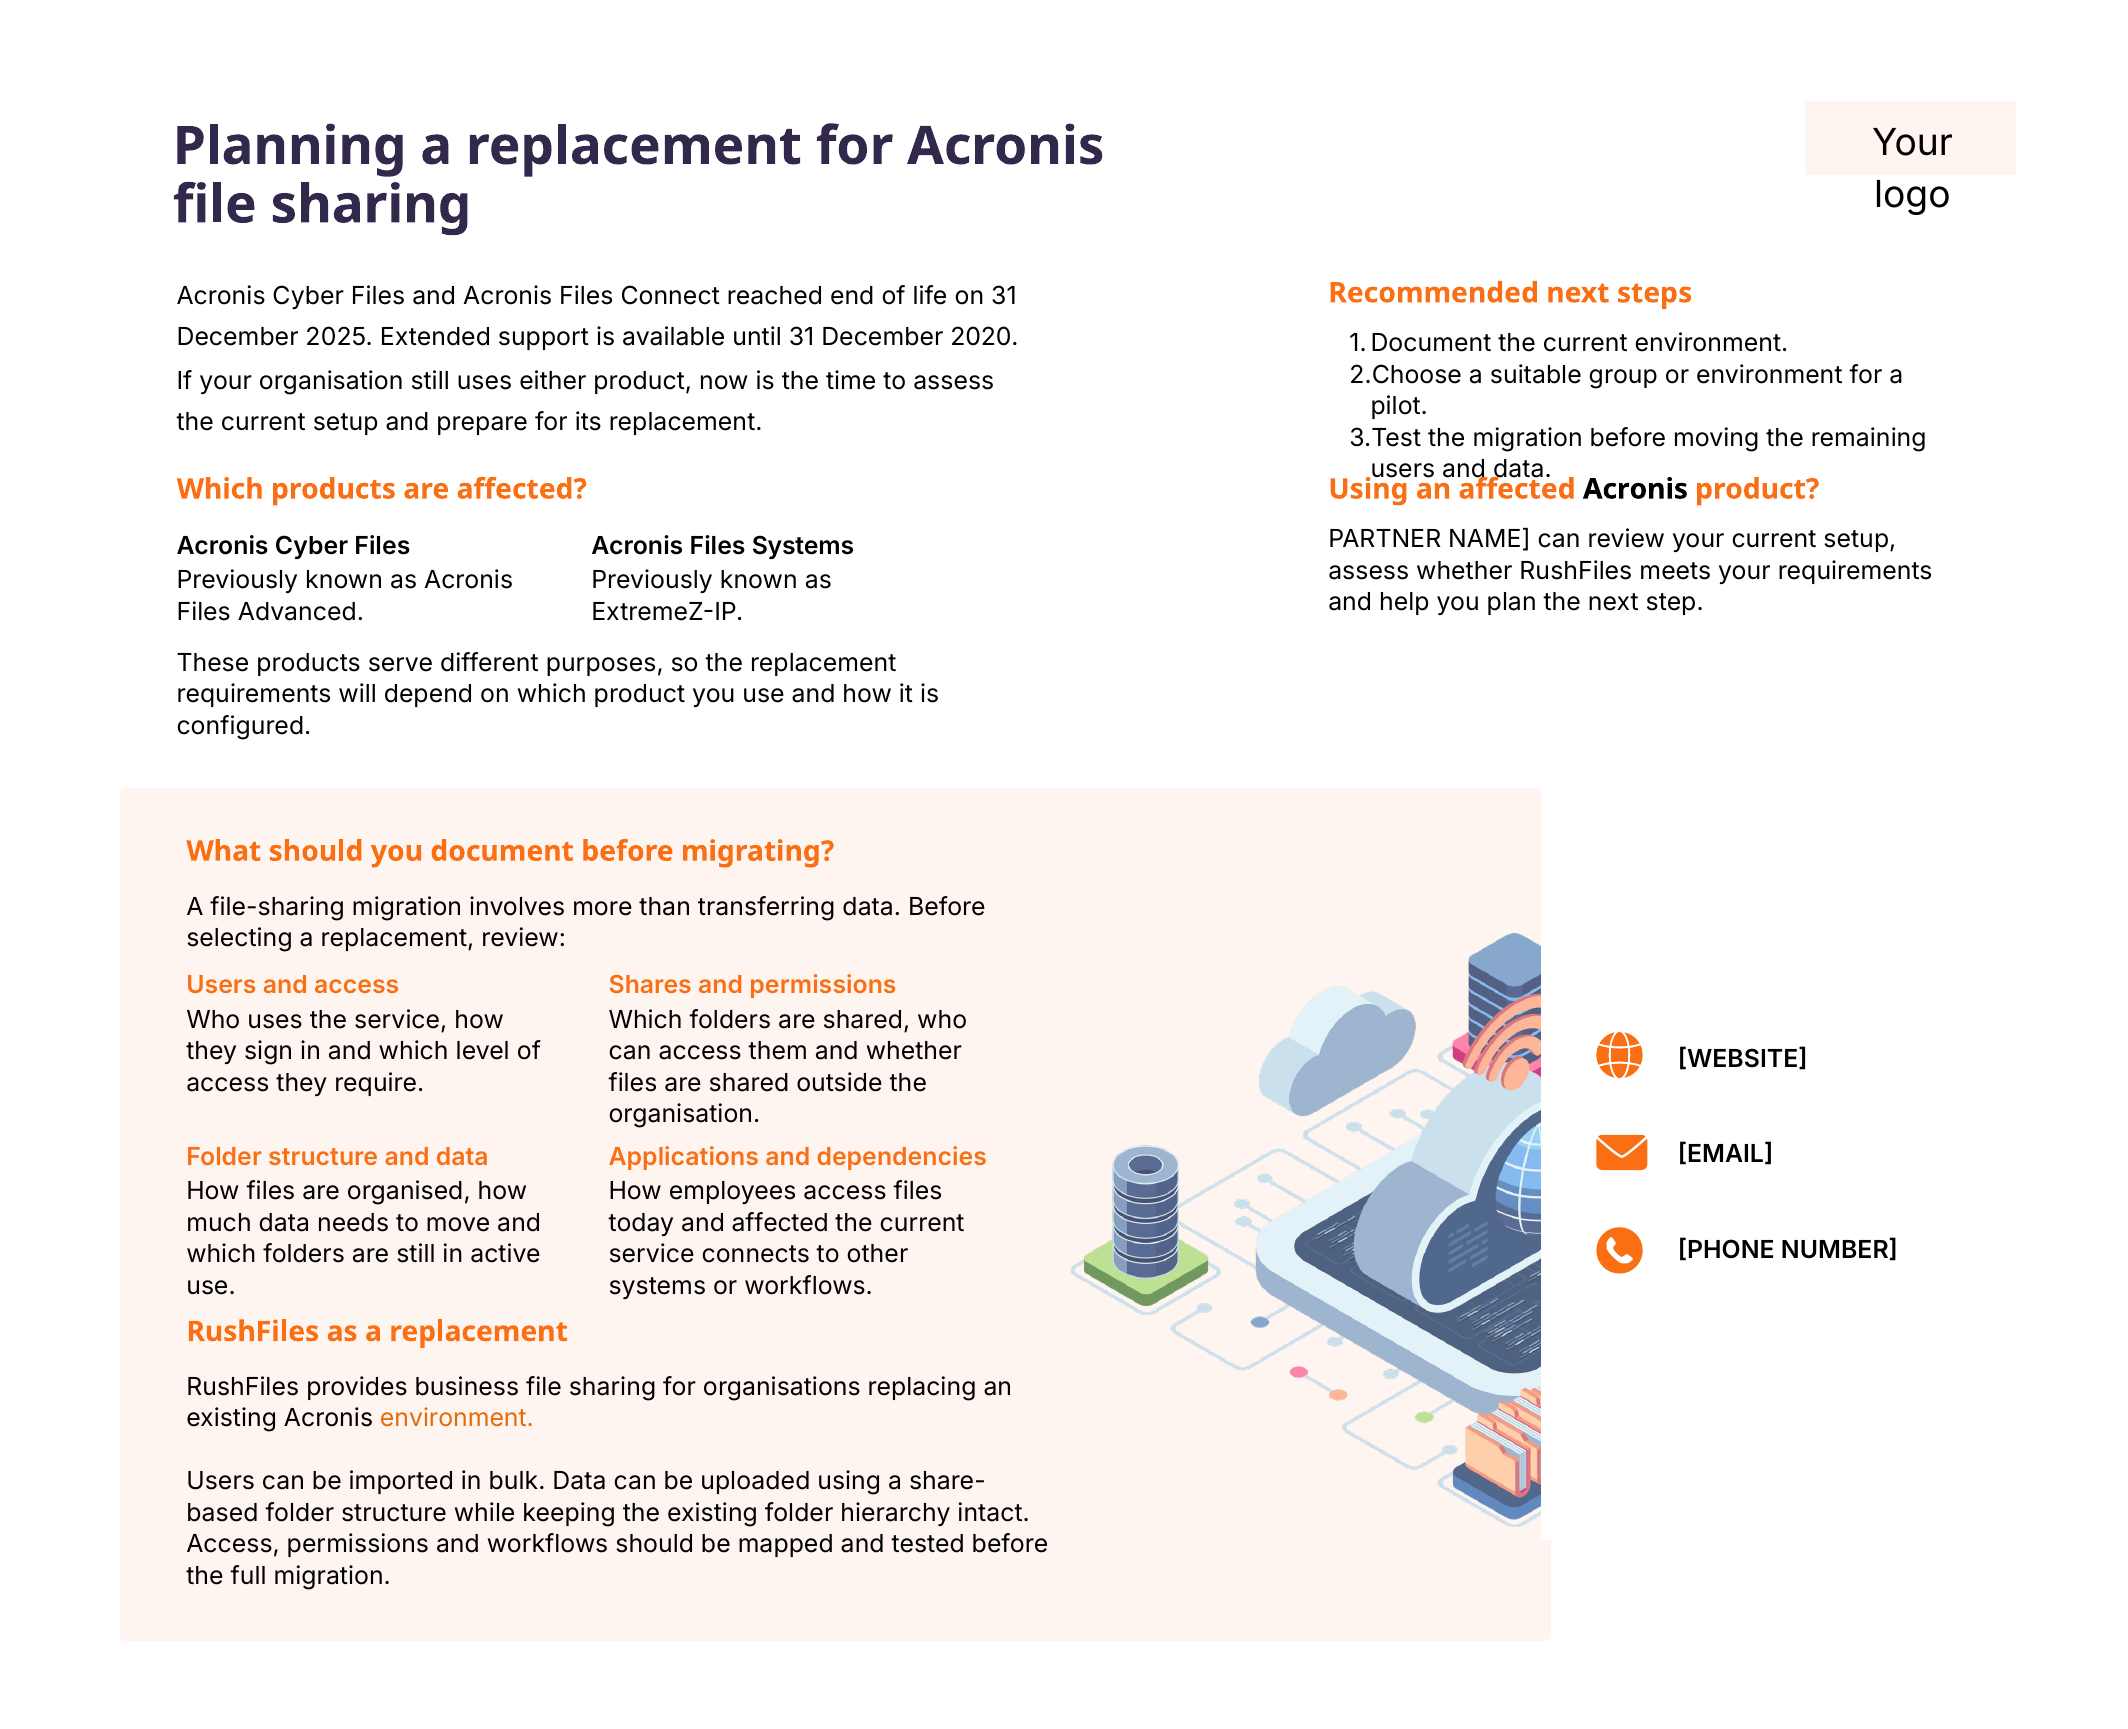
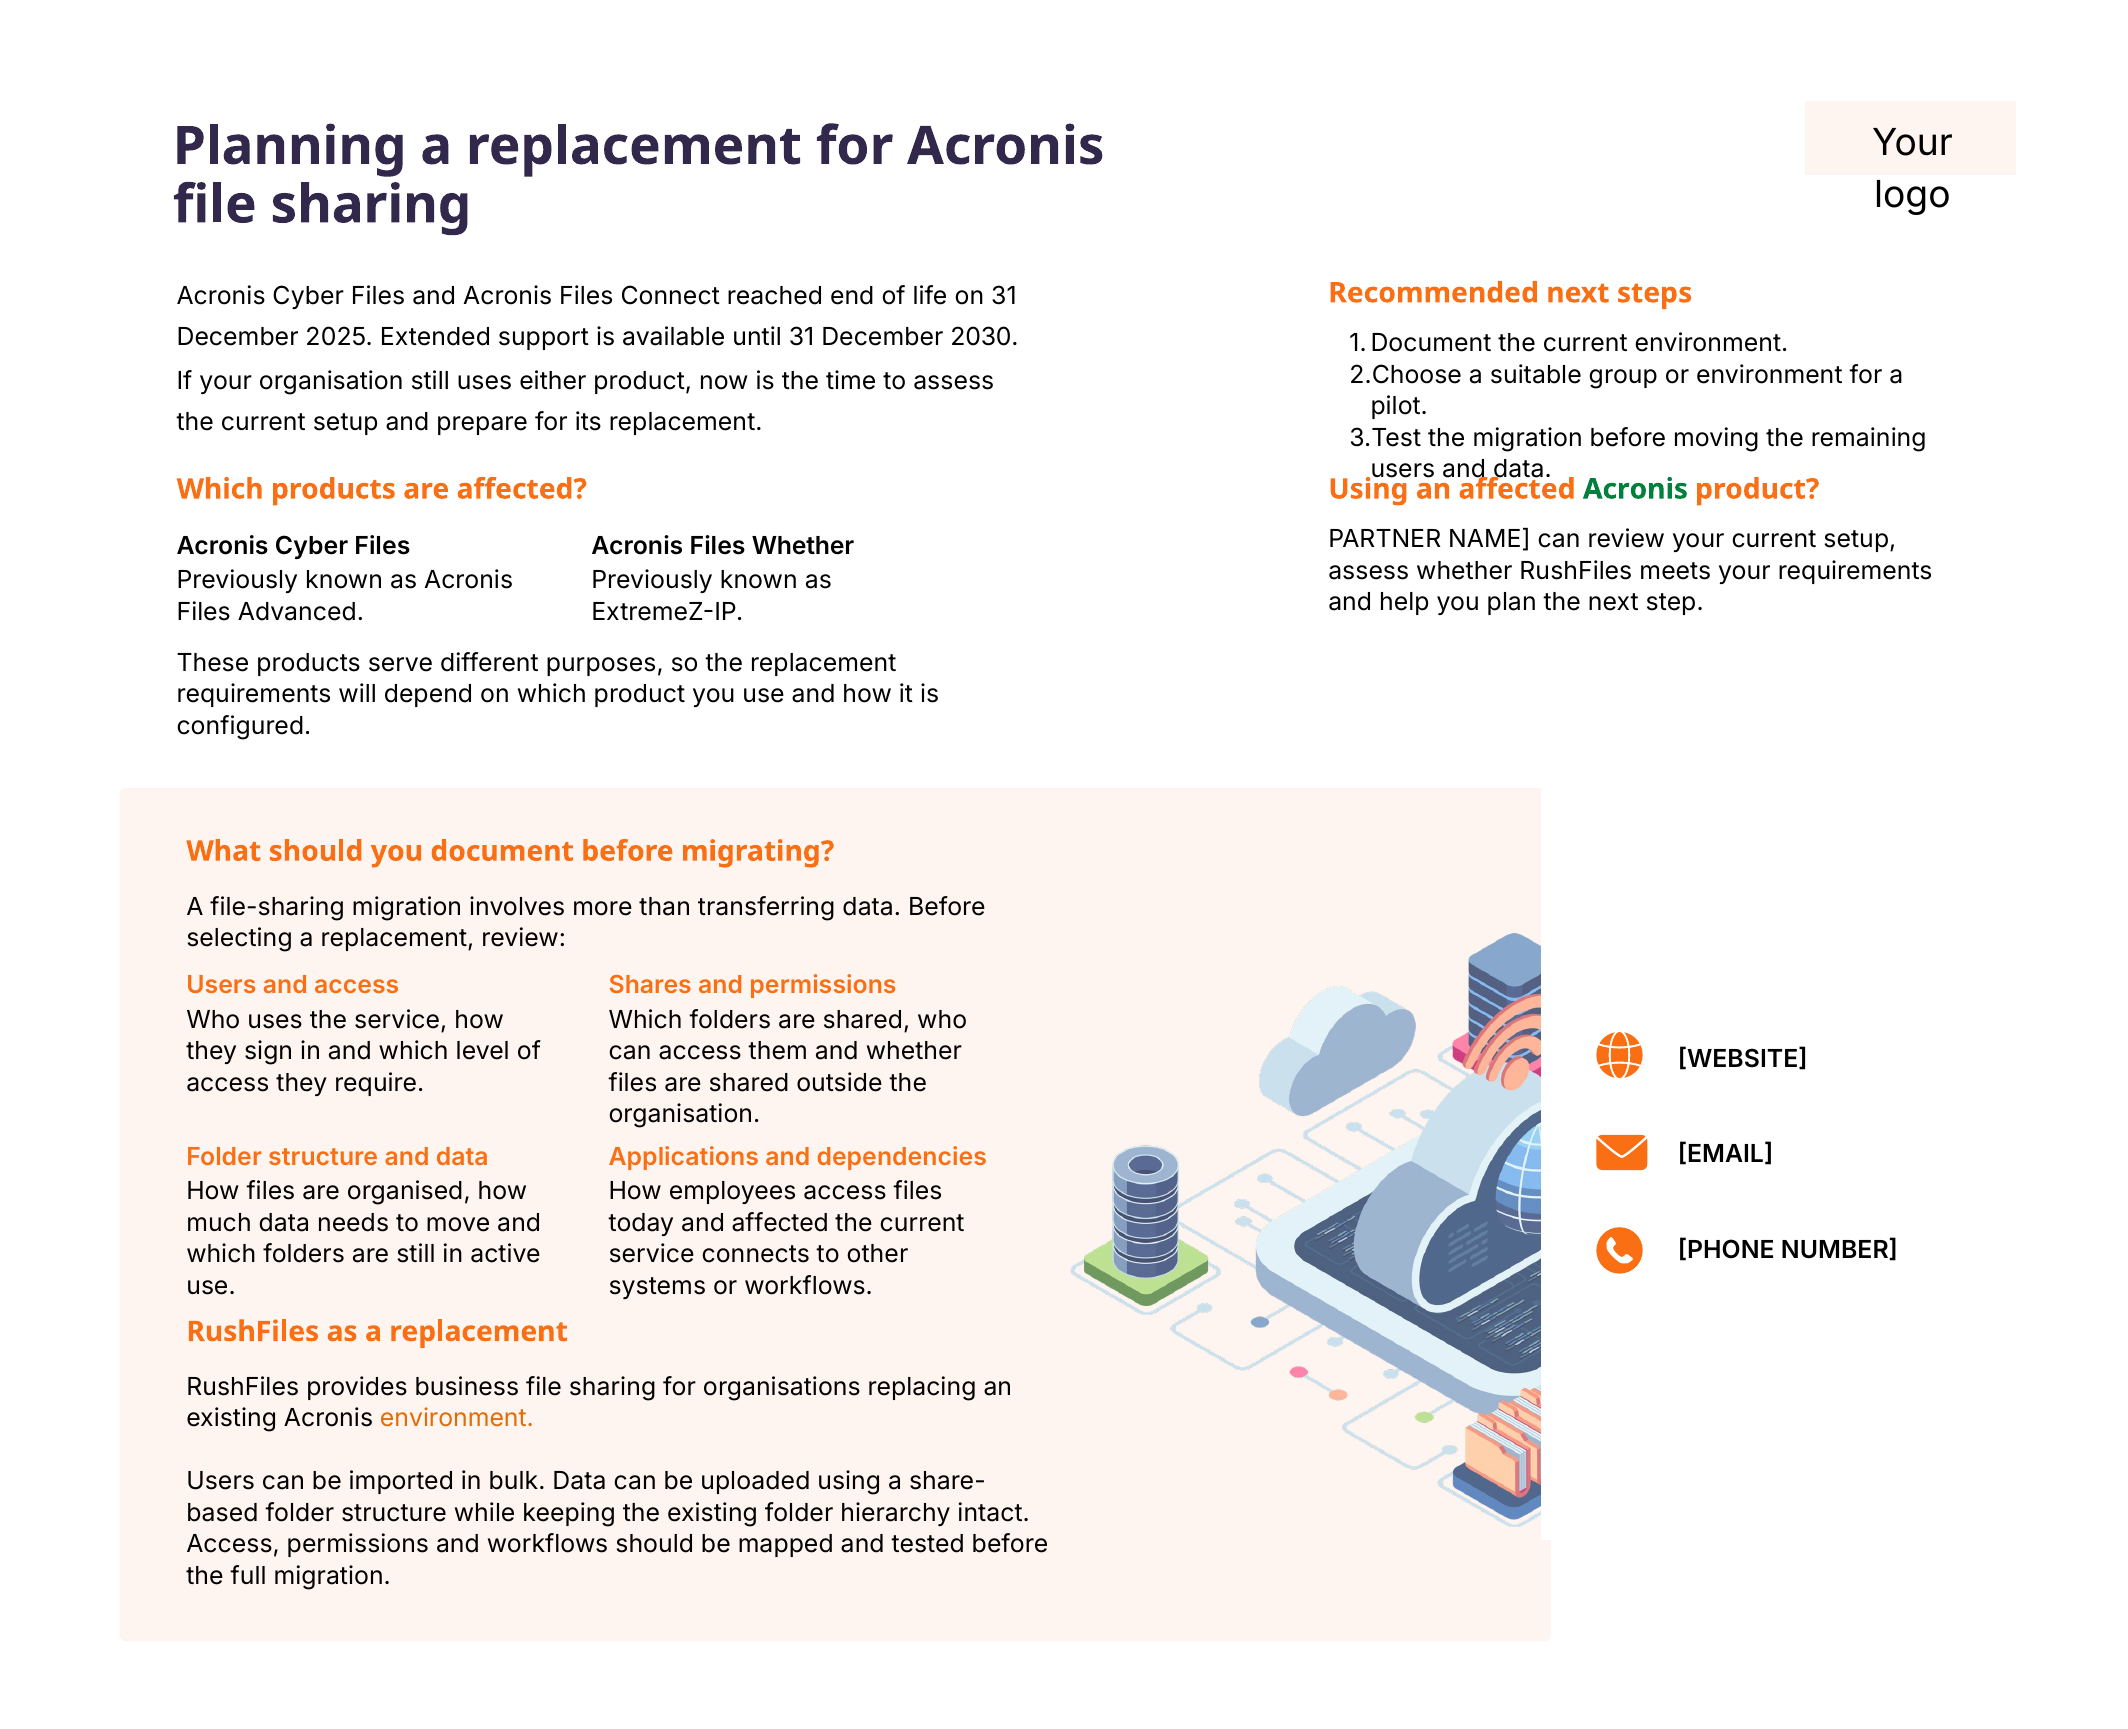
2020: 2020 -> 2030 (984, 337)
Acronis colour: black -> green (1635, 489)
Files Systems: Systems -> Whether (803, 546)
